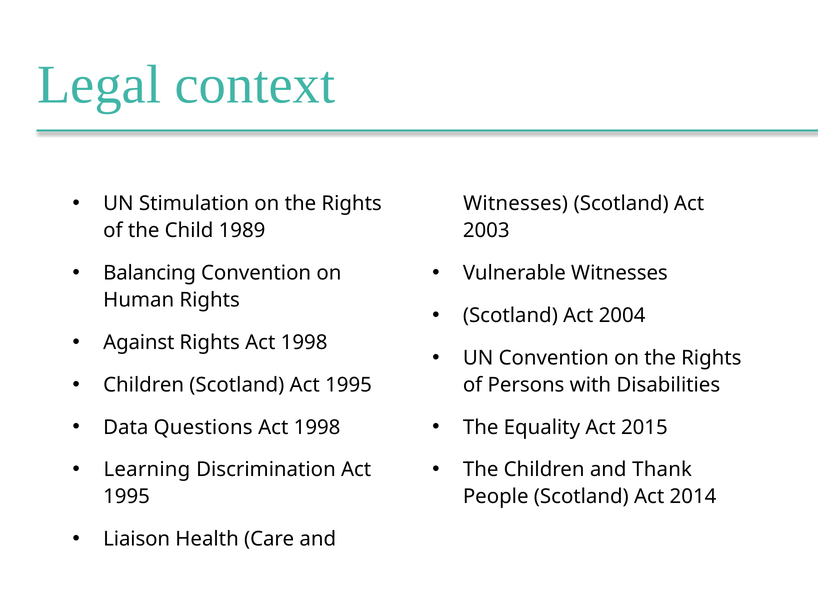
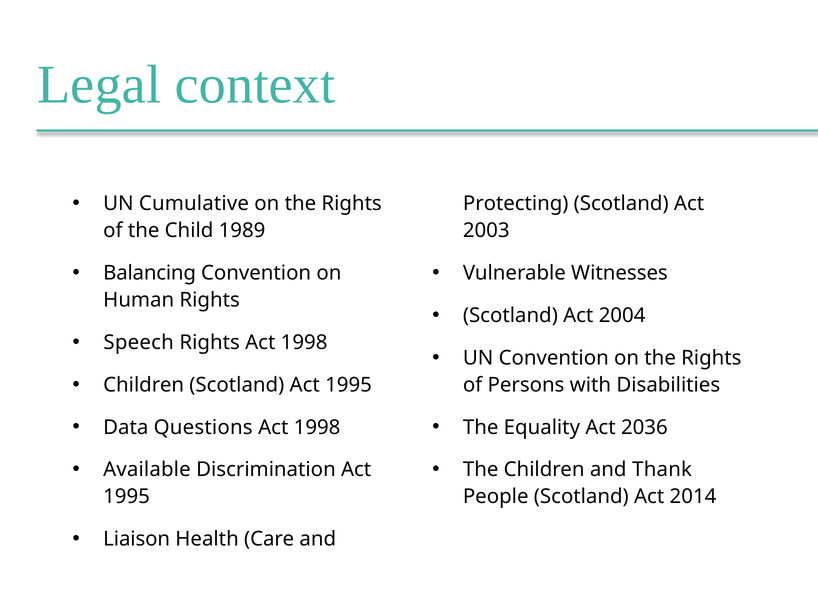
Stimulation: Stimulation -> Cumulative (194, 204)
Witnesses: Witnesses -> Protecting (516, 204)
Against: Against -> Speech (139, 343)
2015: 2015 -> 2036 (644, 428)
Learning: Learning -> Available (147, 470)
